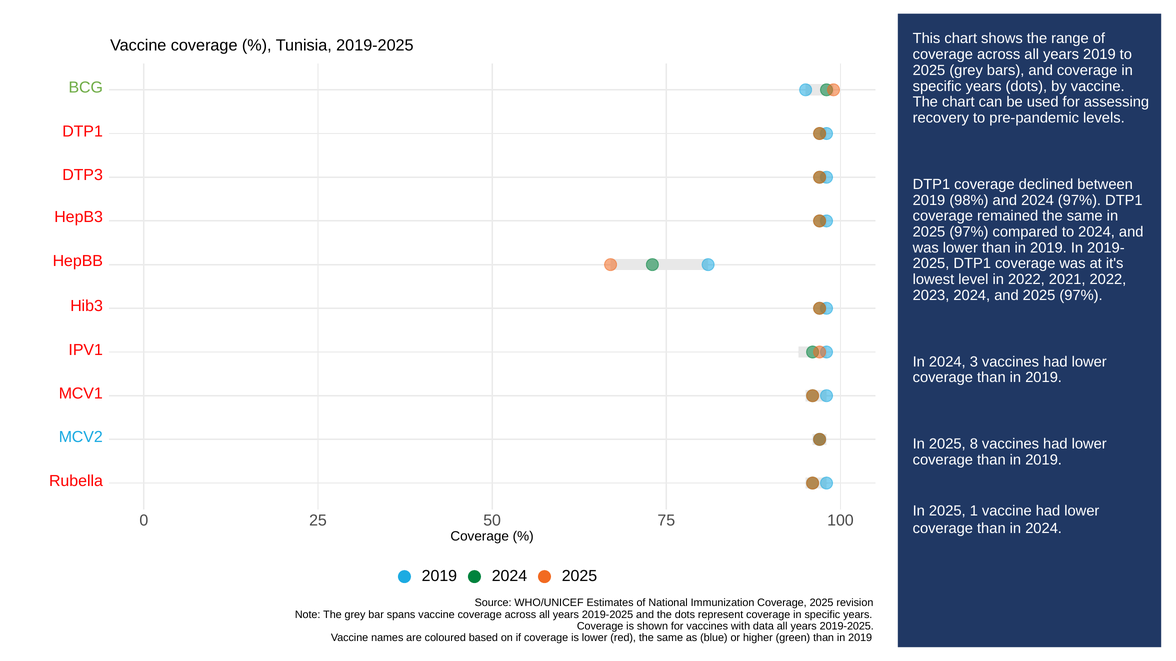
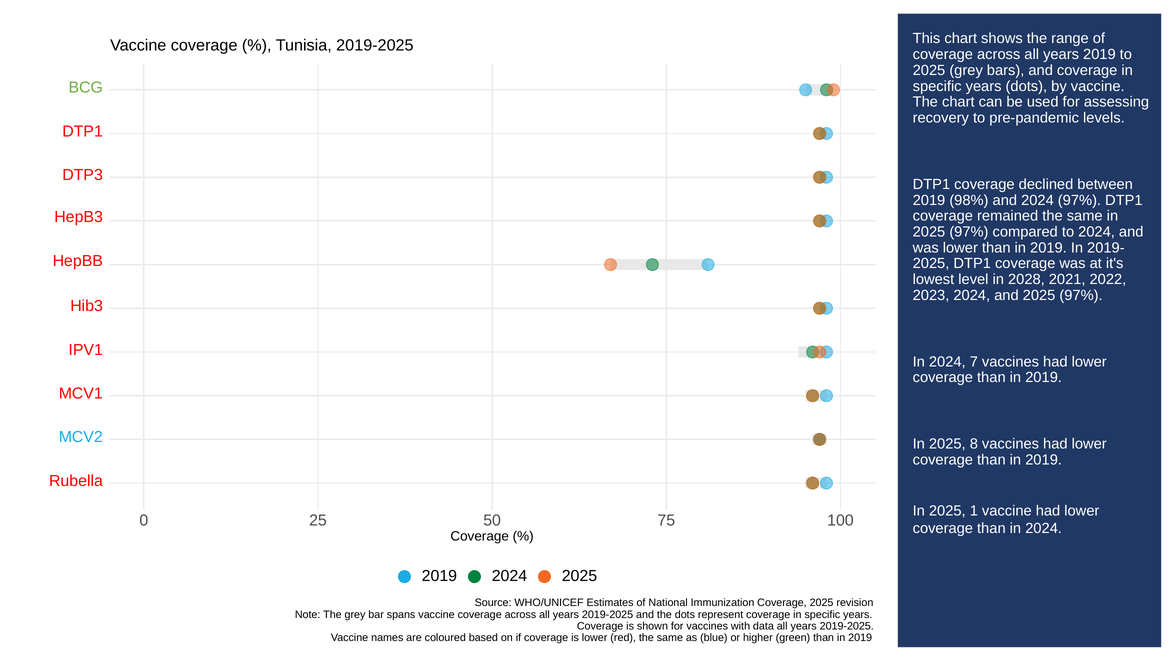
in 2022: 2022 -> 2028 (1026, 280)
3: 3 -> 7 (974, 362)
